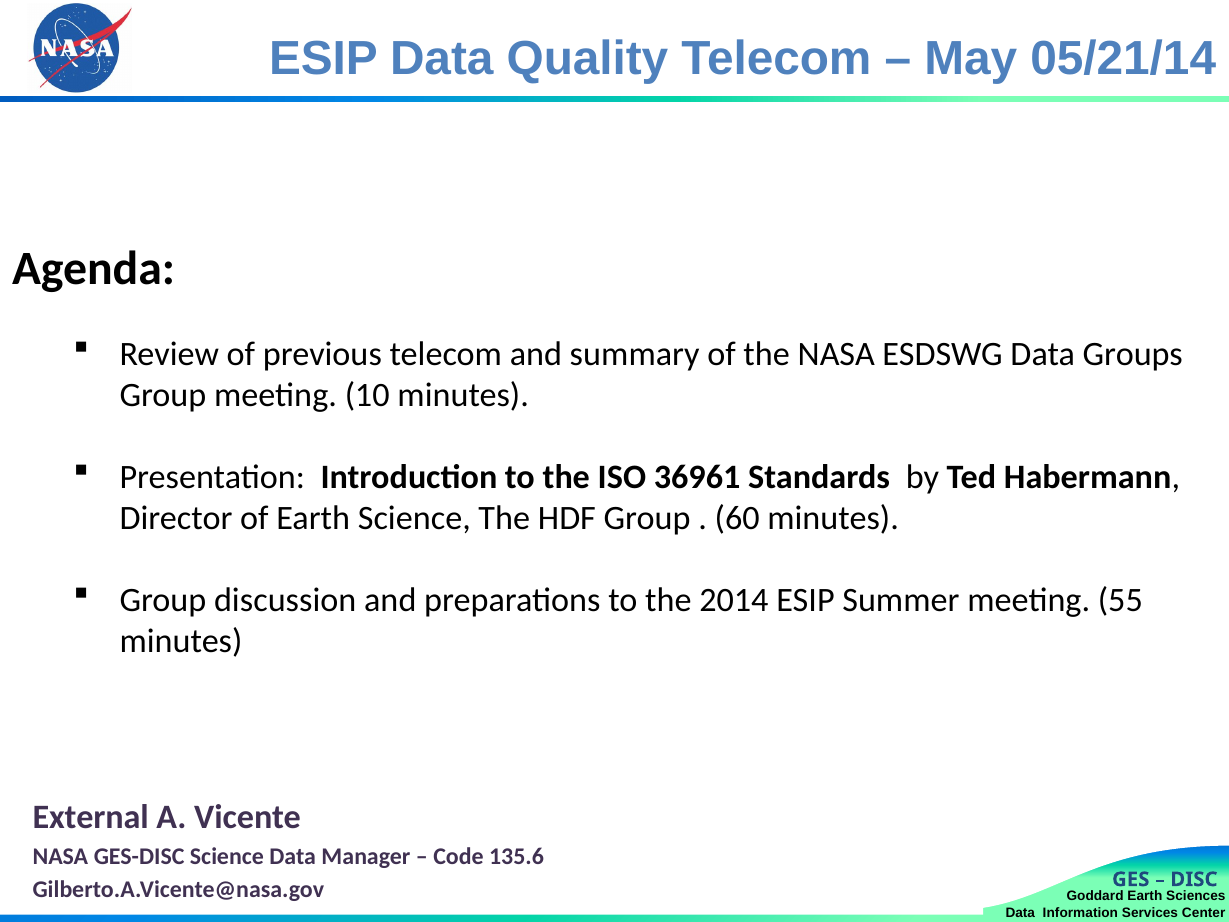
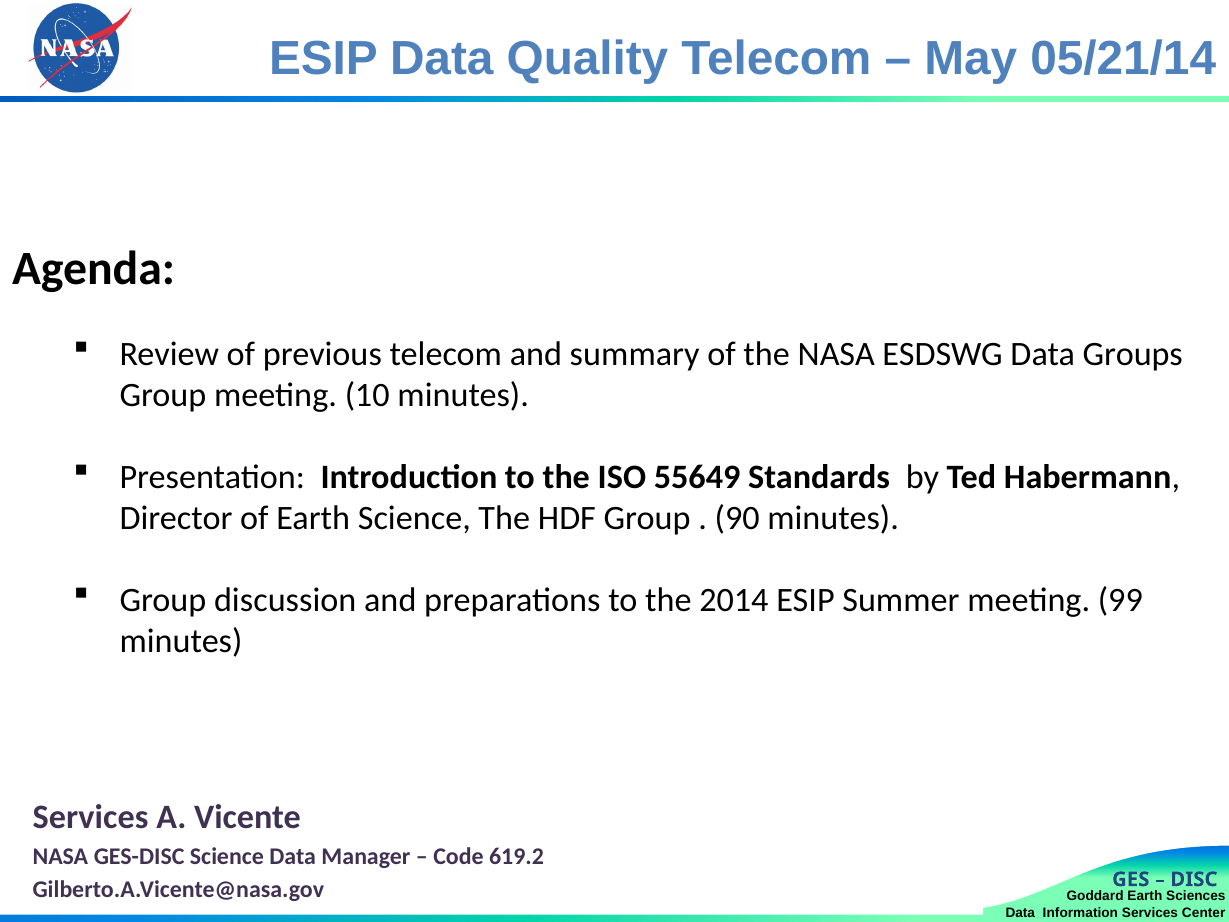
36961: 36961 -> 55649 (697, 477)
60: 60 -> 90 (737, 518)
55: 55 -> 99 (1120, 600)
External: External -> Services (91, 817)
135.6: 135.6 -> 619.2 (517, 856)
